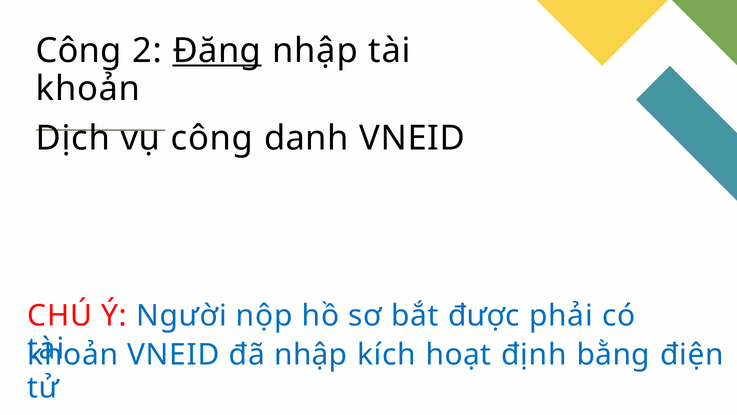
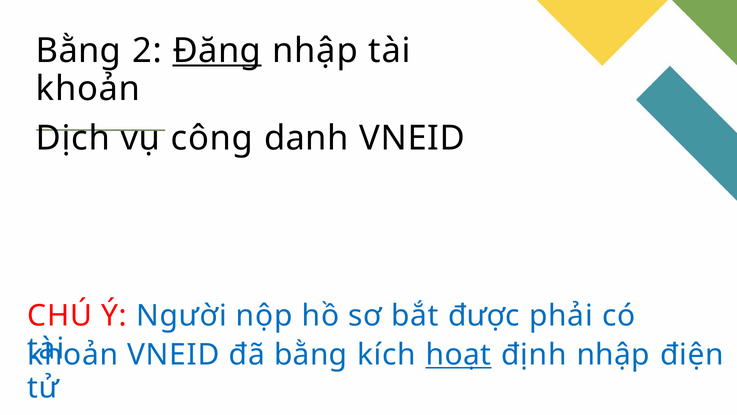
Công: Công -> Bằng (79, 51)
đã nhập: nhập -> bằng (311, 354)
hoạt underline: none -> present (458, 354)
bằng: bằng -> nhập (613, 354)
